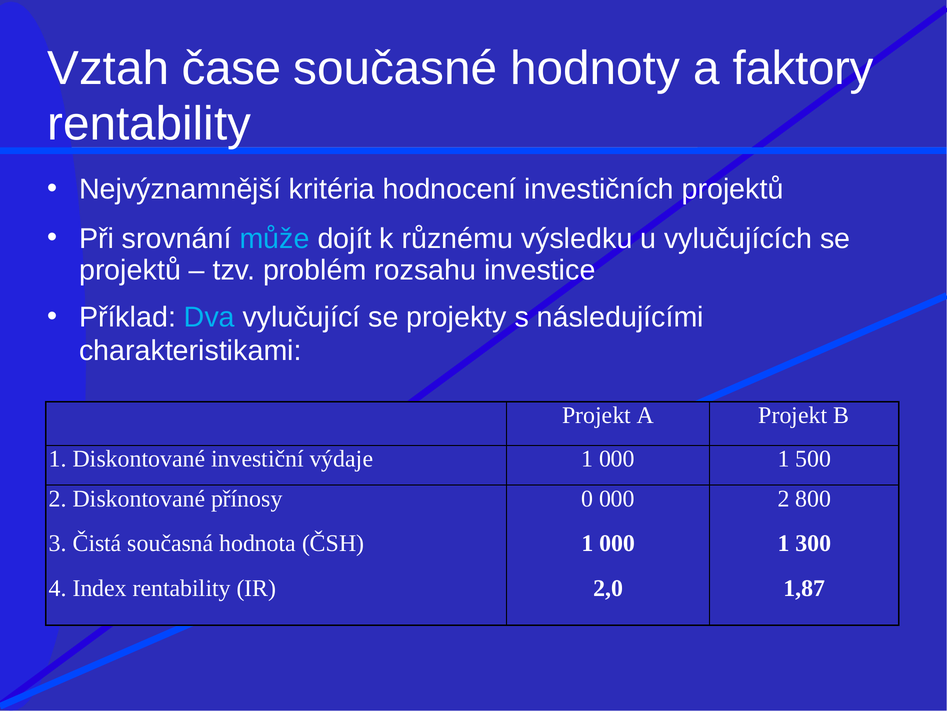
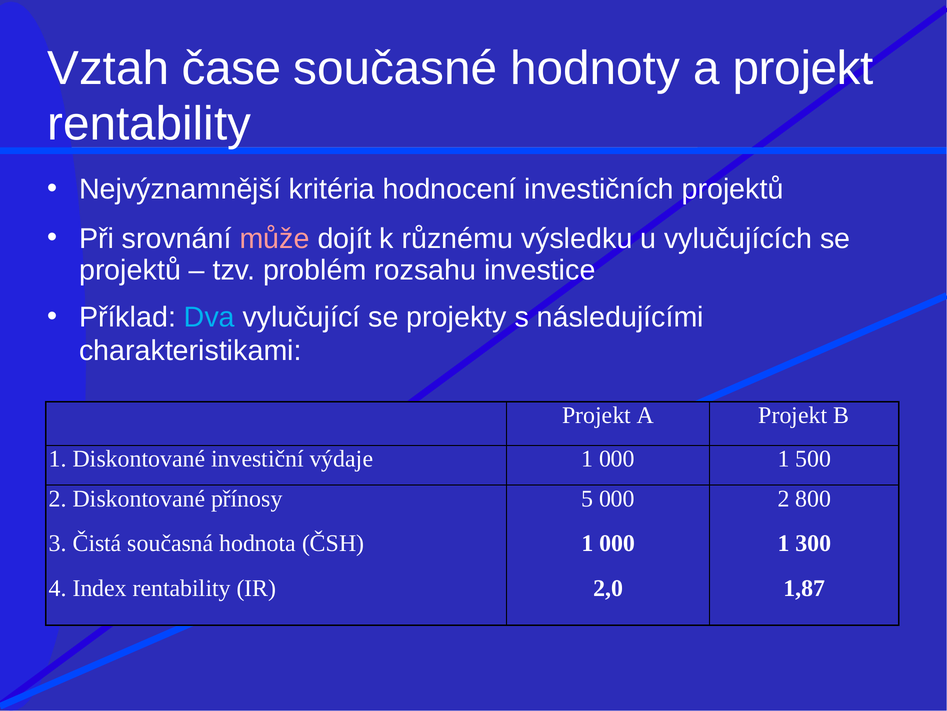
hodnoty a faktory: faktory -> projekt (803, 68)
může colour: light blue -> pink (275, 238)
0: 0 -> 5 (587, 498)
